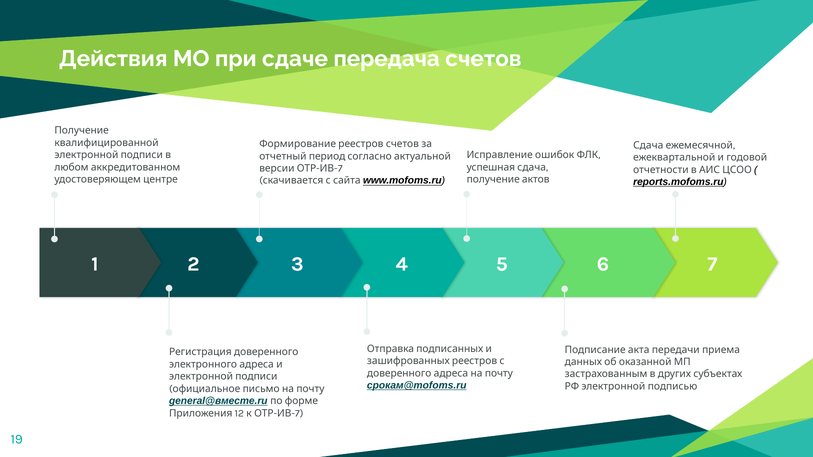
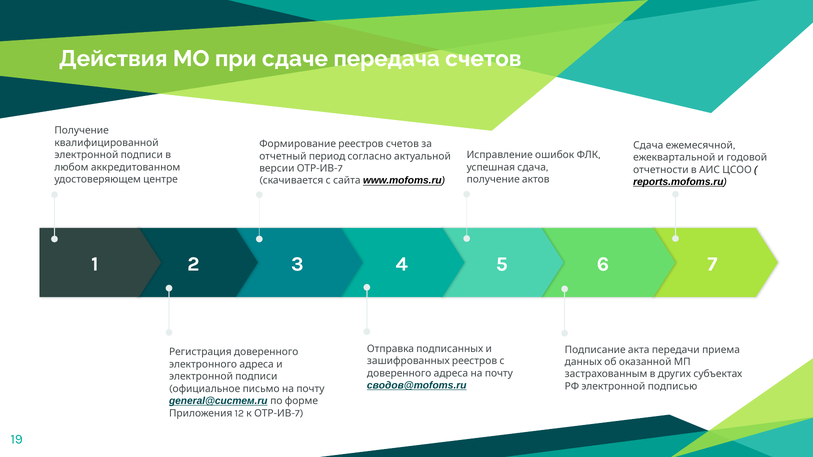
срокам@mofoms.ru: срокам@mofoms.ru -> сводов@mofoms.ru (417, 386)
general@вместе.ru: general@вместе.ru -> general@систем.ru (218, 401)
